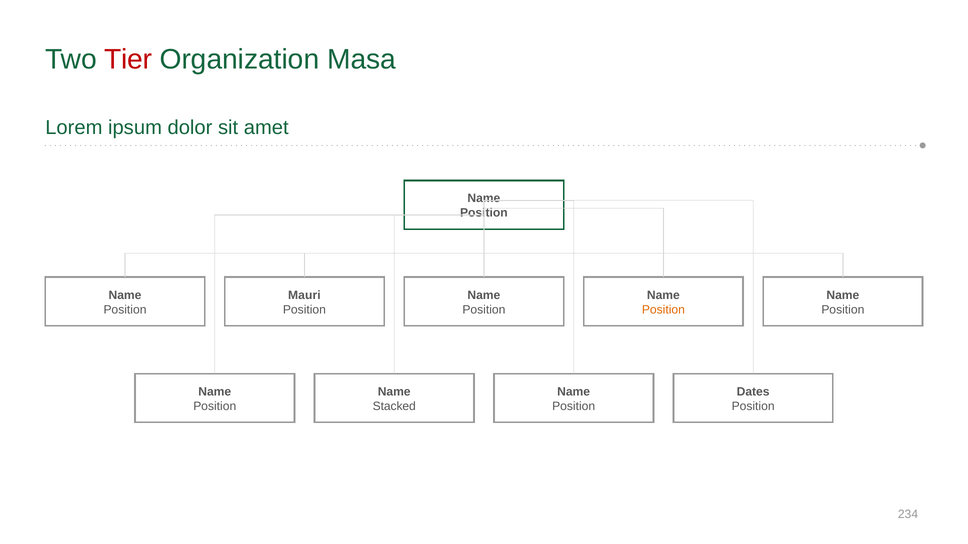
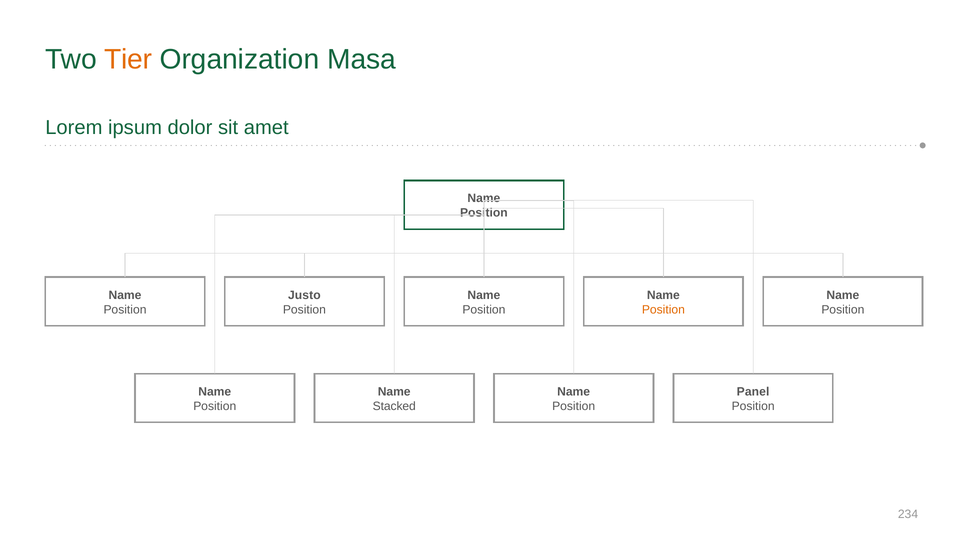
Tier colour: red -> orange (128, 60)
Mauri: Mauri -> Justo (304, 295)
Dates: Dates -> Panel (753, 392)
